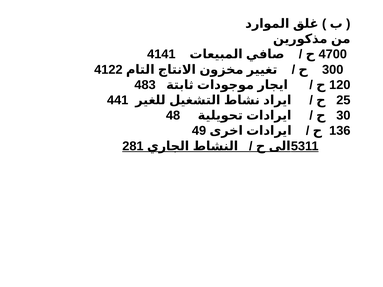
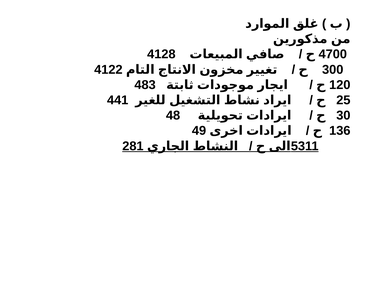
4141: 4141 -> 4128 (161, 54)
